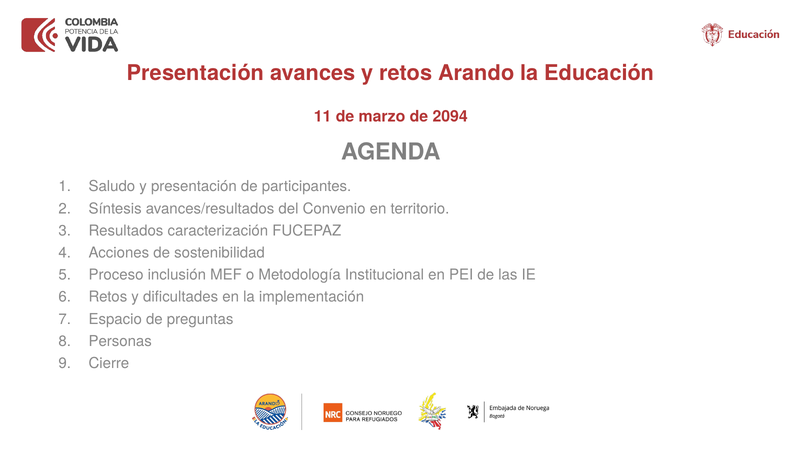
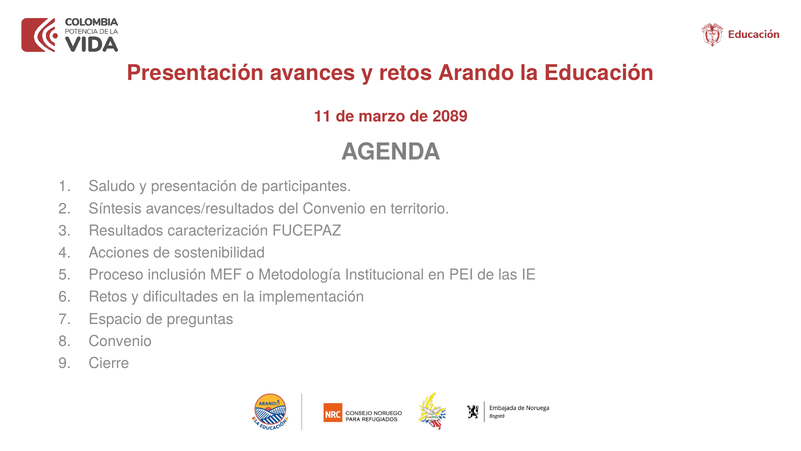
2094: 2094 -> 2089 (450, 117)
Personas: Personas -> Convenio (120, 341)
